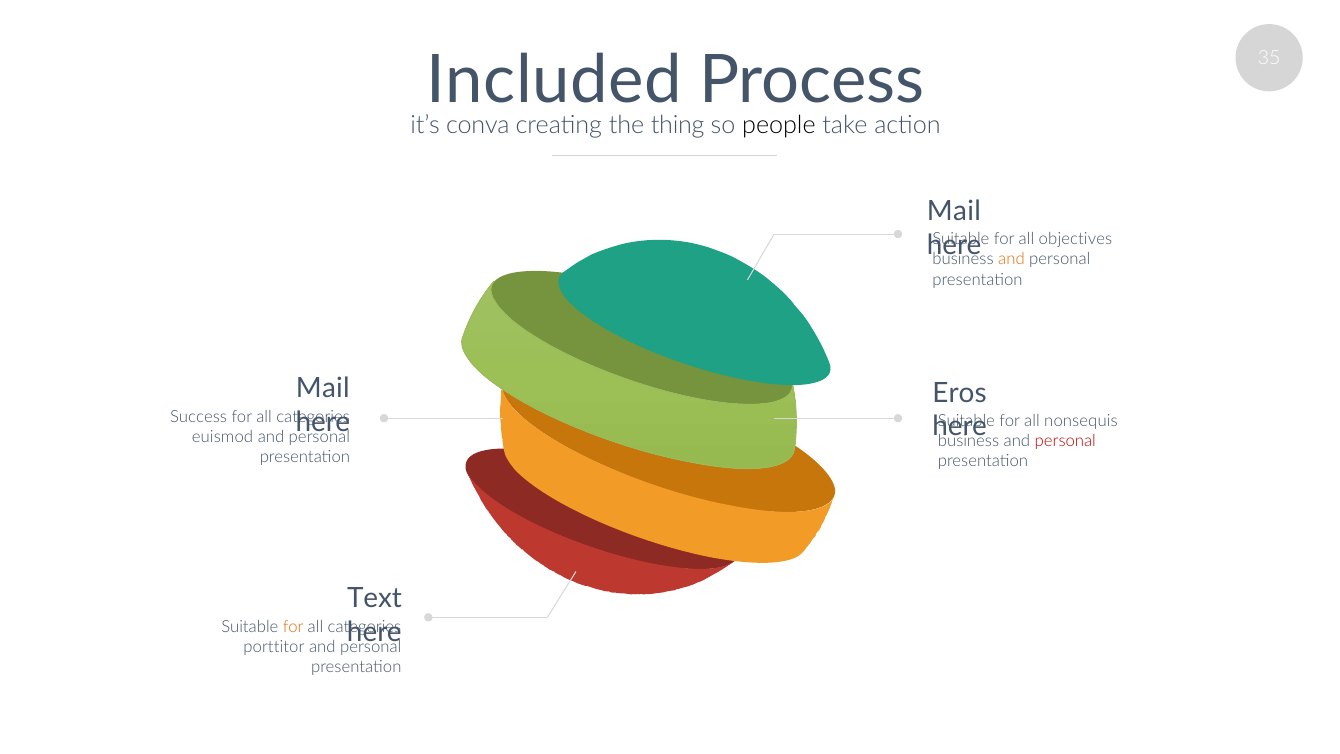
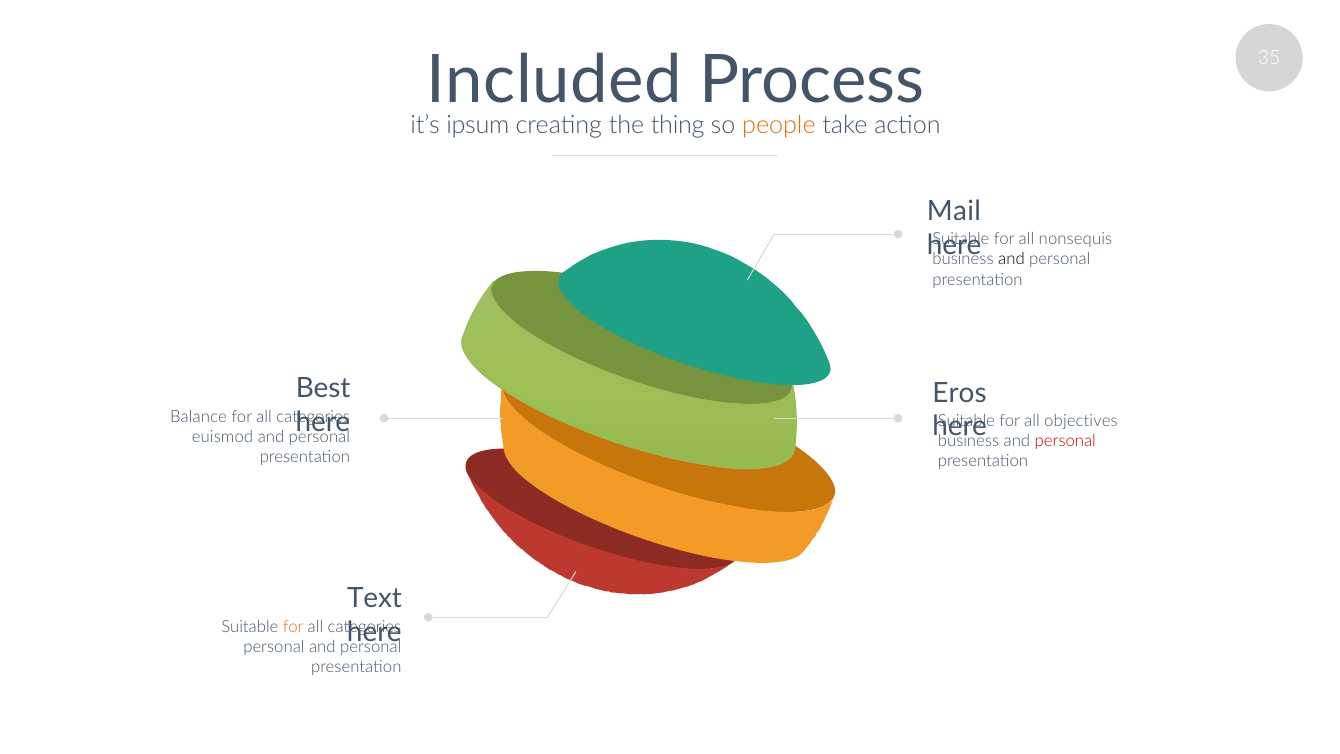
conva: conva -> ipsum (478, 125)
people colour: black -> orange (779, 125)
objectives: objectives -> nonsequis (1075, 239)
and colour: orange -> black (1011, 259)
Mail: Mail -> Best (323, 388)
Success: Success -> Balance (198, 417)
nonsequis: nonsequis -> objectives (1081, 421)
porttitor: porttitor -> personal (274, 647)
